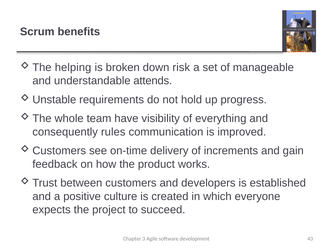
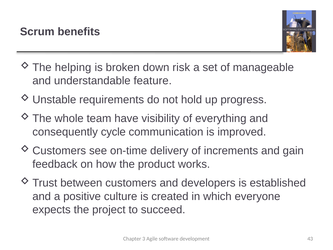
attends: attends -> feature (153, 81)
rules: rules -> cycle (113, 132)
